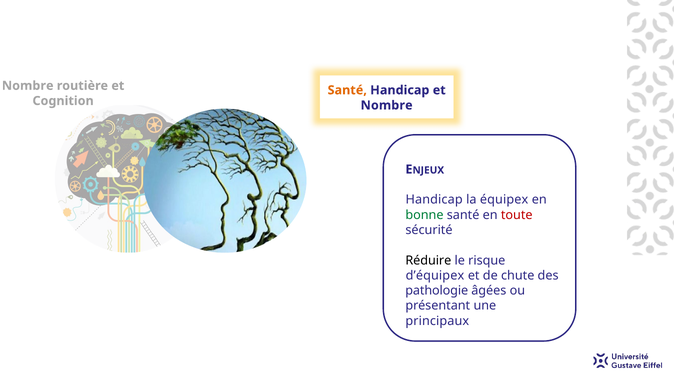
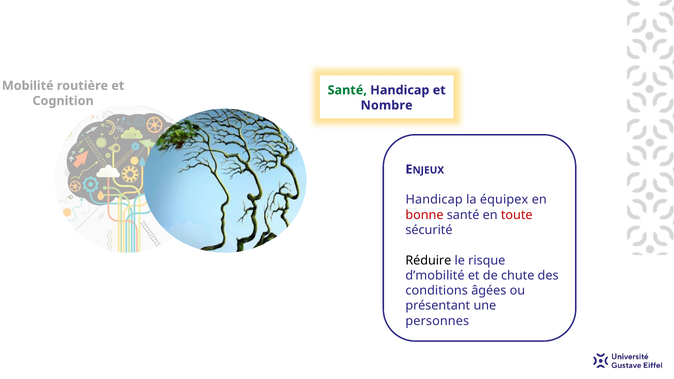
Nombre: Nombre -> Mobilité (28, 86)
Santé colour: orange -> green (347, 90)
bonne colour: green -> red (424, 215)
d’équipex: d’équipex -> d’mobilité (435, 276)
pathologie: pathologie -> conditions (437, 291)
principaux: principaux -> personnes (437, 321)
